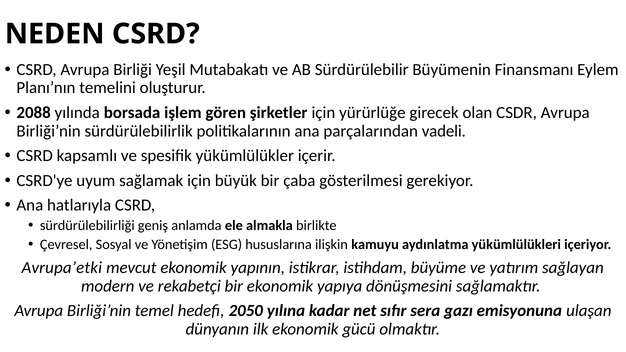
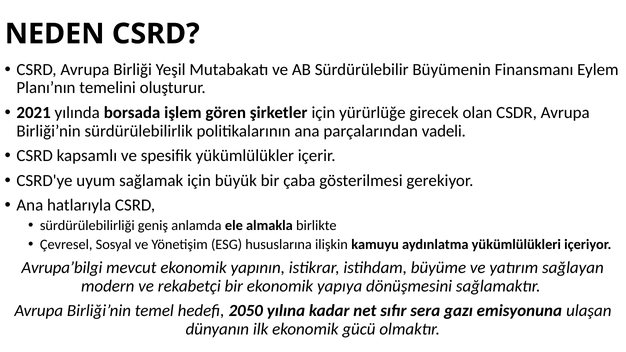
2088: 2088 -> 2021 (34, 113)
Avrupa’etki: Avrupa’etki -> Avrupa’bilgi (62, 268)
